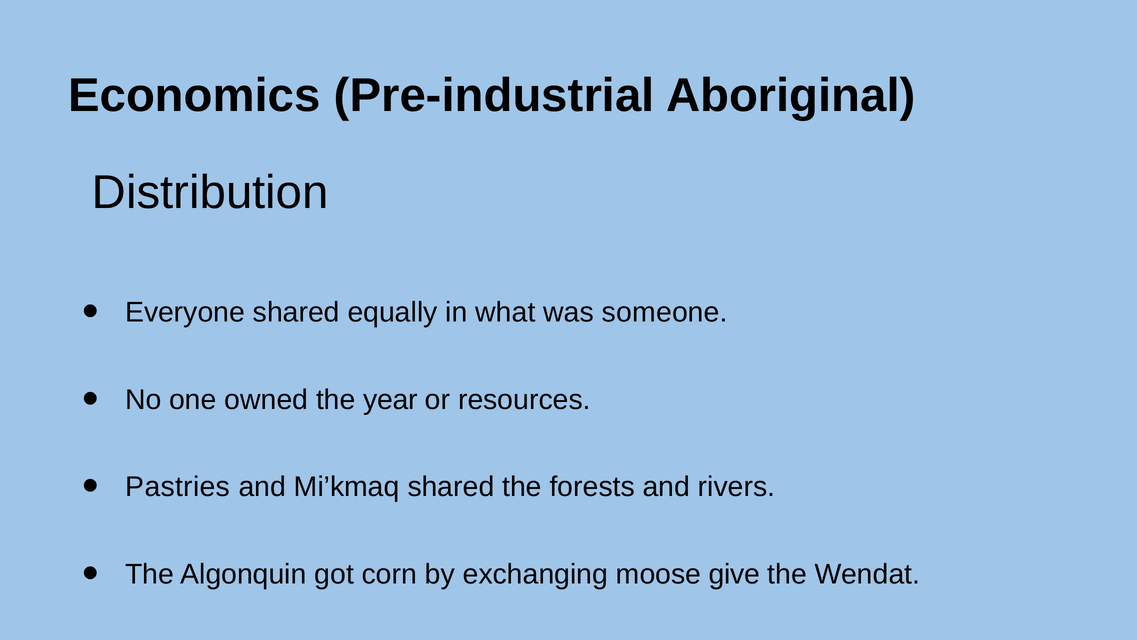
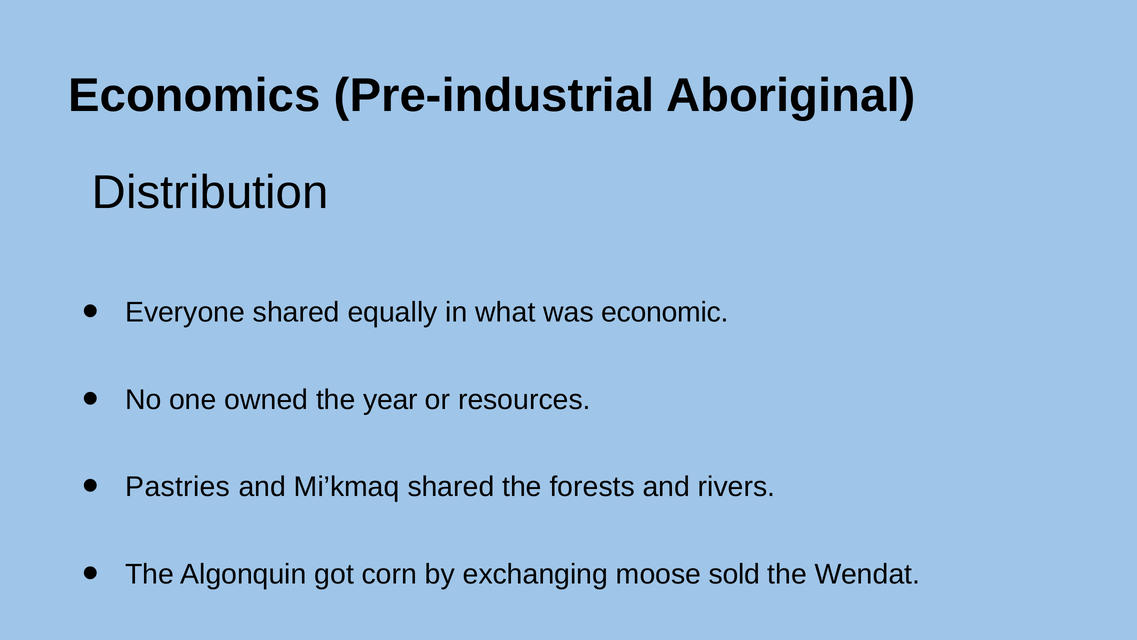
someone: someone -> economic (665, 312)
give: give -> sold (734, 574)
